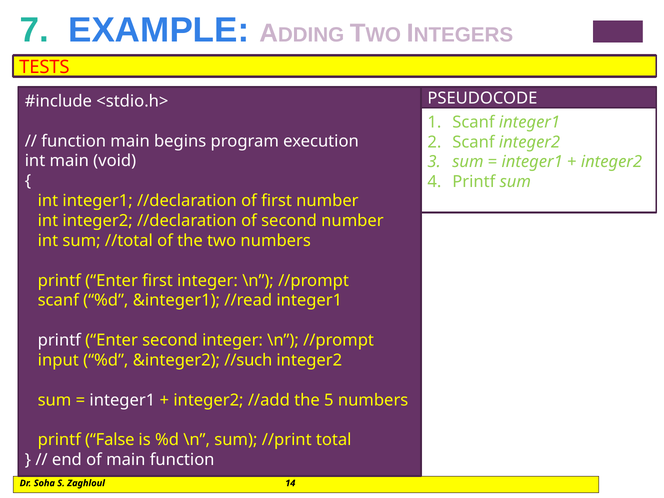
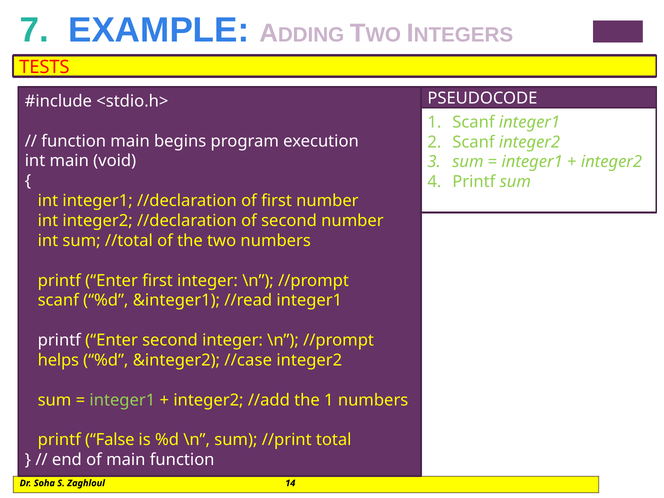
input: input -> helps (58, 360)
//such: //such -> //case (248, 360)
integer1 colour: white -> light green (122, 400)
the 5: 5 -> 1 (329, 400)
